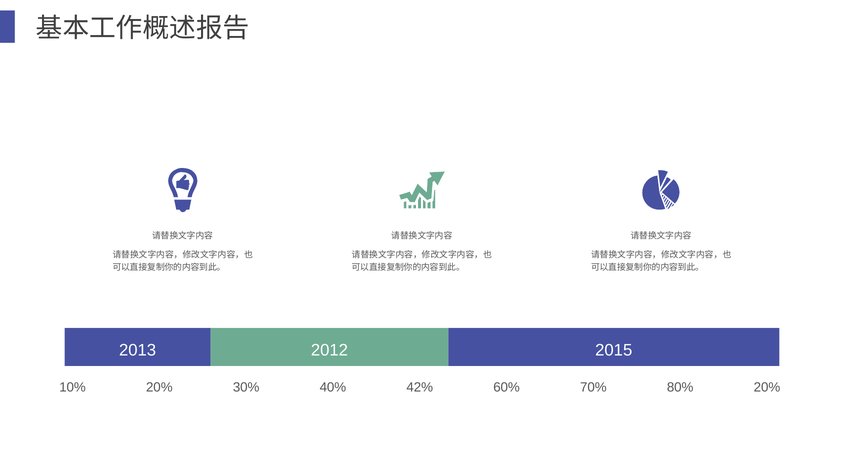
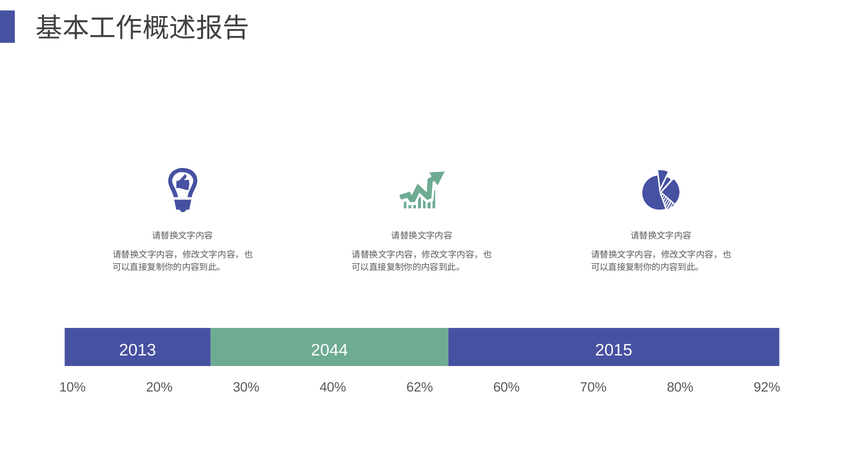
2012: 2012 -> 2044 (329, 350)
42%: 42% -> 62% (420, 387)
80% 20%: 20% -> 92% (767, 387)
